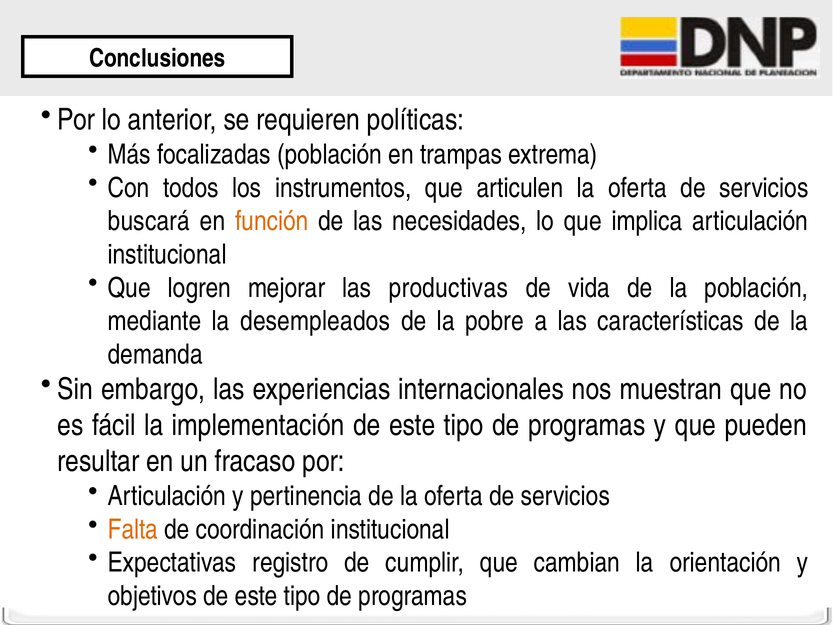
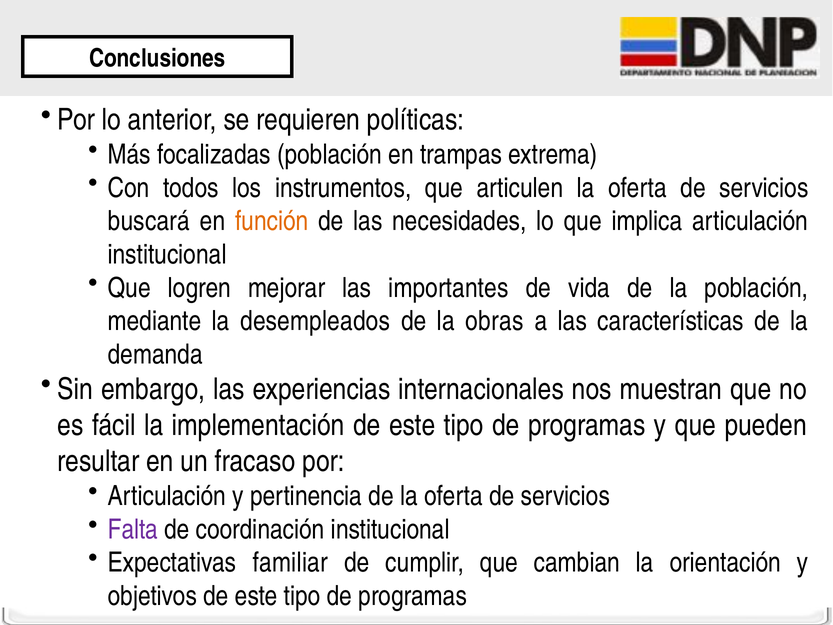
productivas: productivas -> importantes (448, 288)
pobre: pobre -> obras (494, 321)
Falta colour: orange -> purple (133, 529)
registro: registro -> familiar (290, 563)
